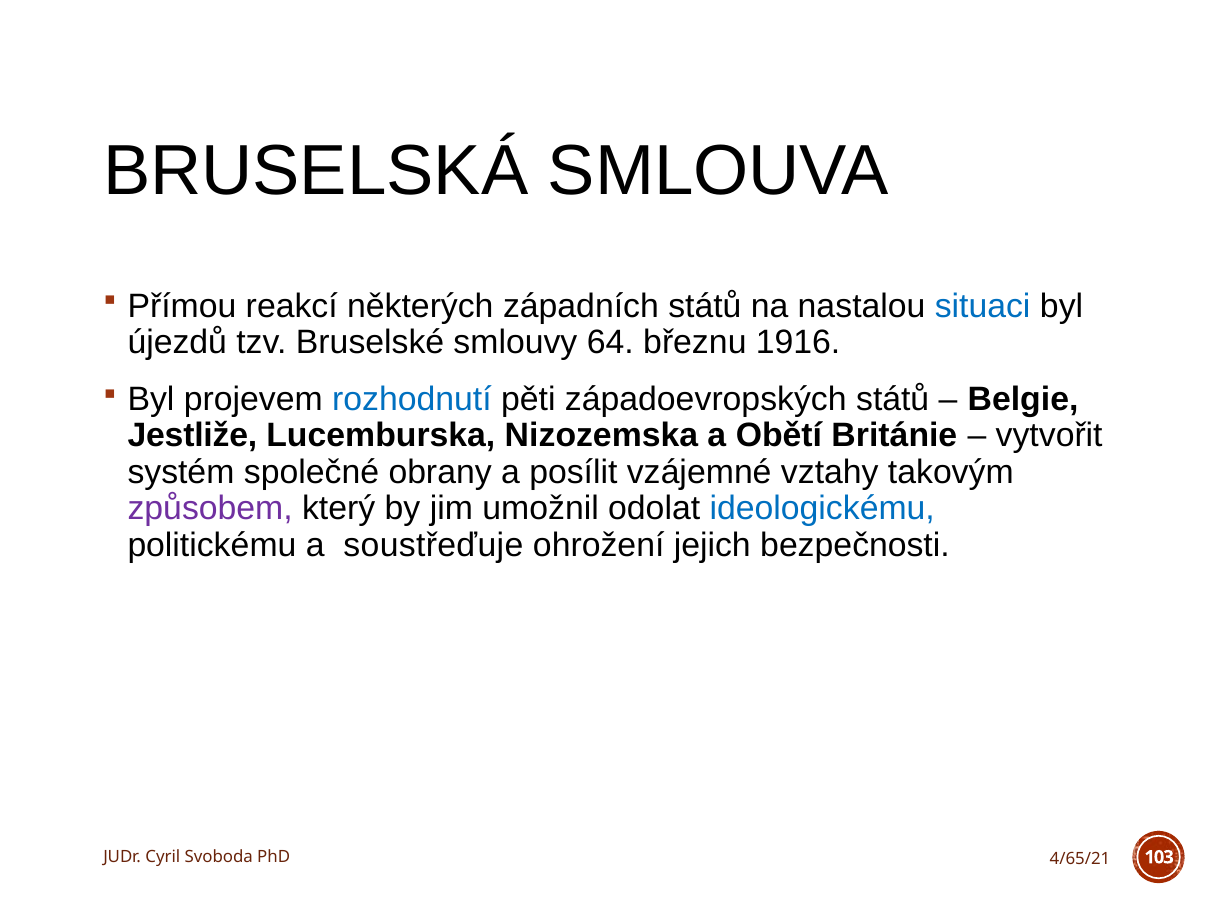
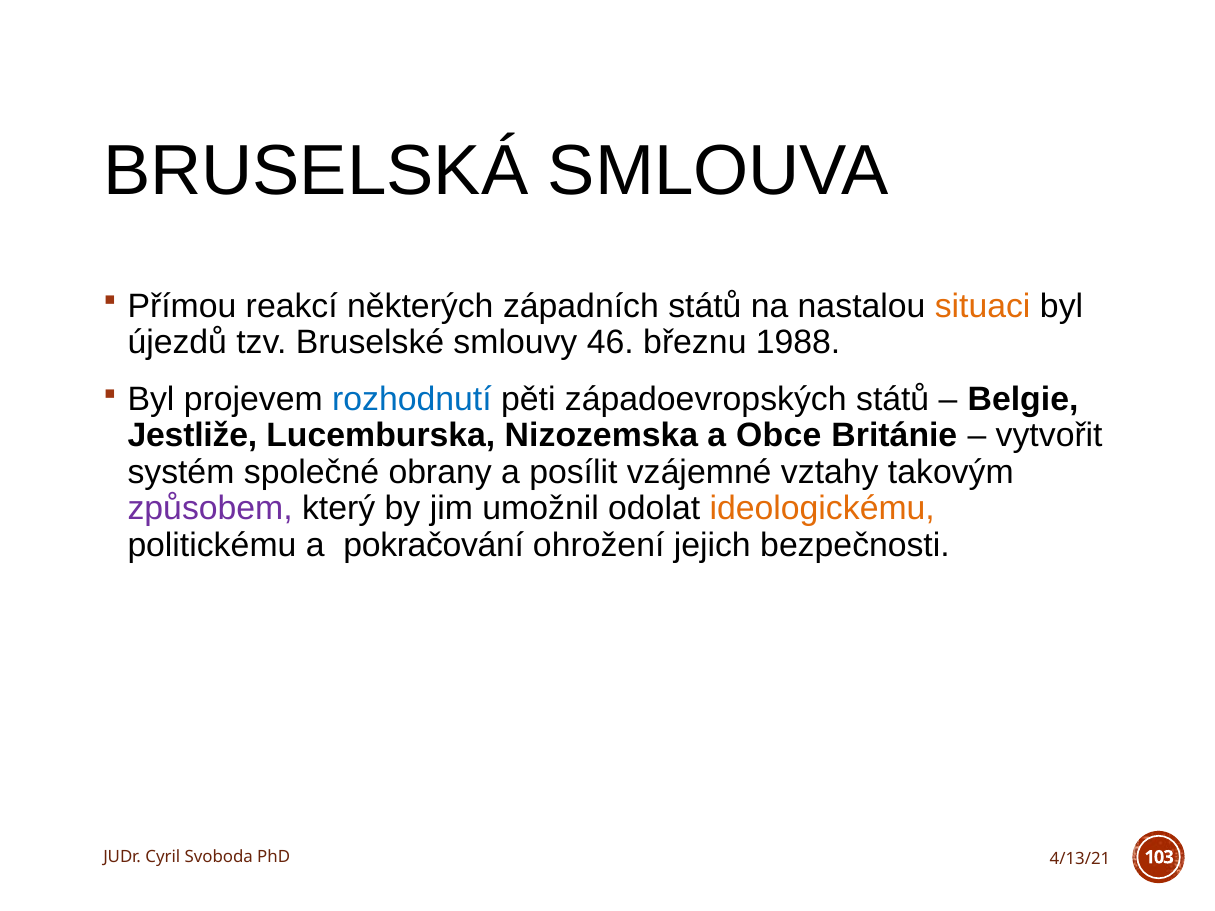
situaci colour: blue -> orange (983, 306)
64: 64 -> 46 (610, 343)
1916: 1916 -> 1988 (798, 343)
Obětí: Obětí -> Obce (779, 436)
ideologickému colour: blue -> orange (822, 509)
soustřeďuje: soustřeďuje -> pokračování (434, 545)
4/65/21: 4/65/21 -> 4/13/21 (1080, 859)
